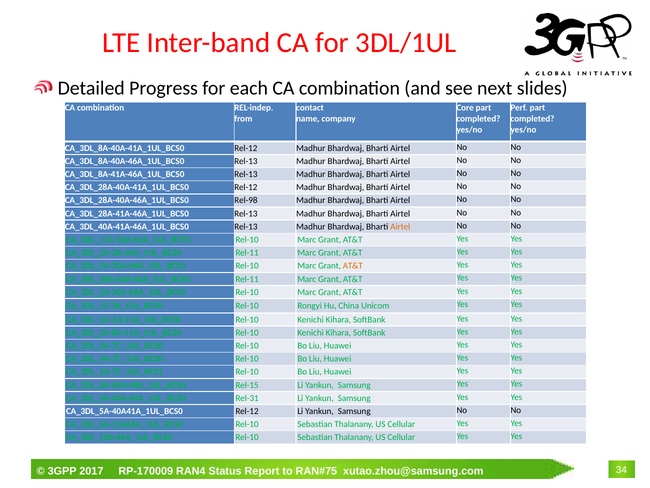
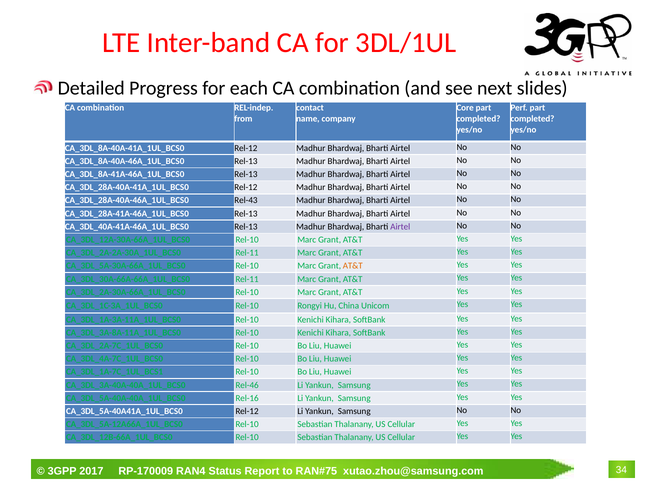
Rel-98: Rel-98 -> Rel-43 (246, 200)
Airtel colour: orange -> purple (400, 226)
Rel-15: Rel-15 -> Rel-46 (247, 385)
Rel-31: Rel-31 -> Rel-16 (247, 398)
